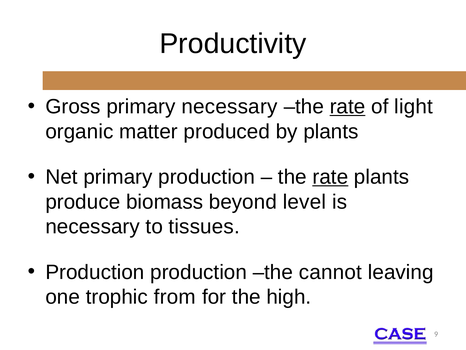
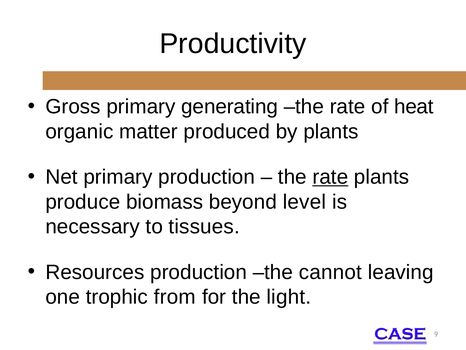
primary necessary: necessary -> generating (230, 106)
rate underline: present -> none (348, 106)
light: light -> heat (414, 106)
Production: Production -> Resources (95, 272)
high: high -> light (289, 297)
